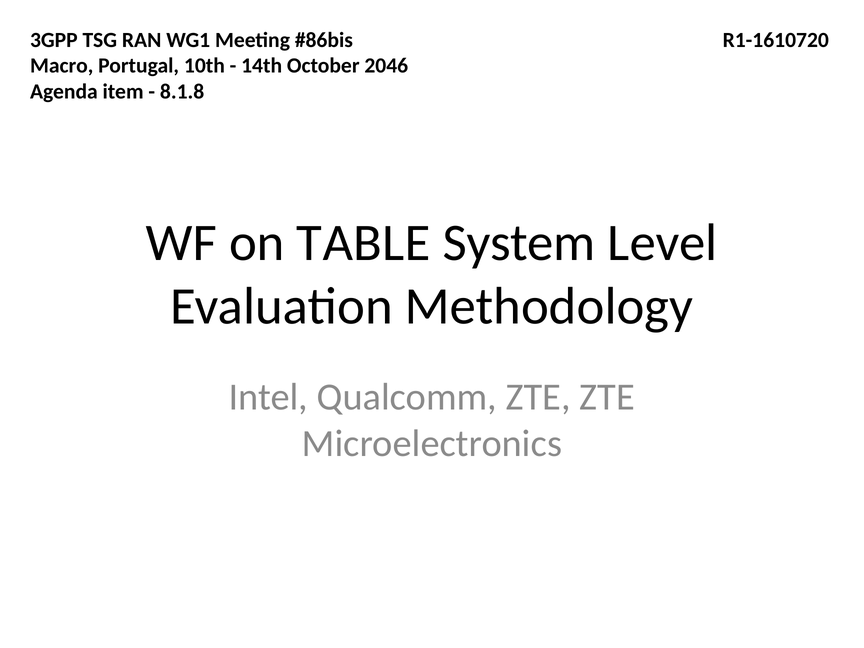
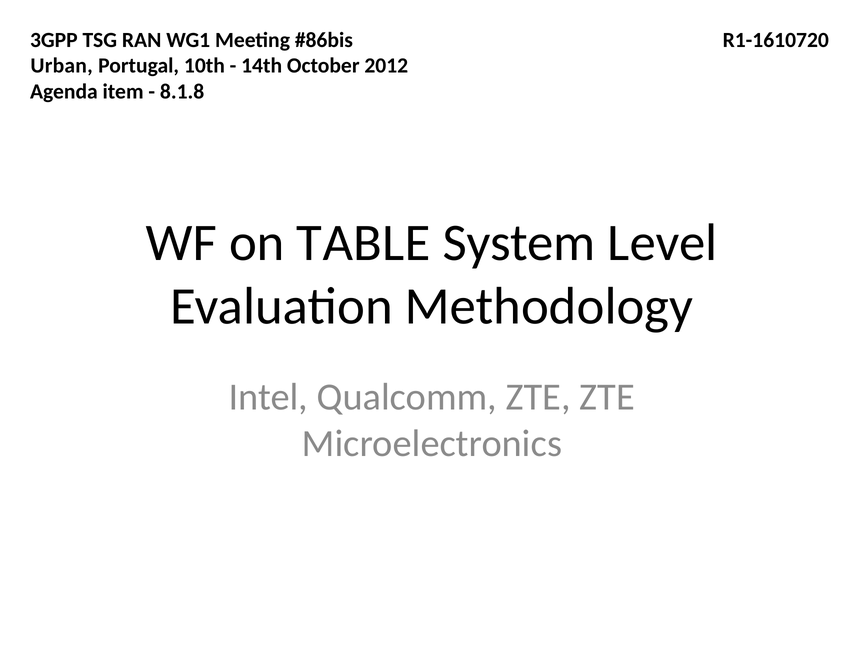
Macro: Macro -> Urban (62, 66)
2046: 2046 -> 2012 (386, 66)
